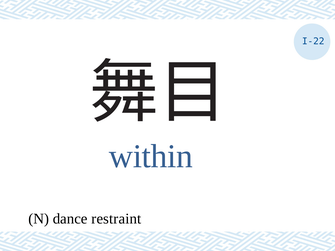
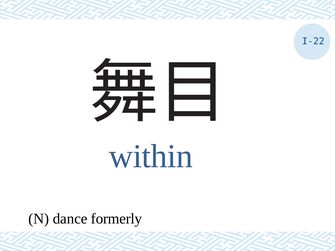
restraint: restraint -> formerly (116, 219)
